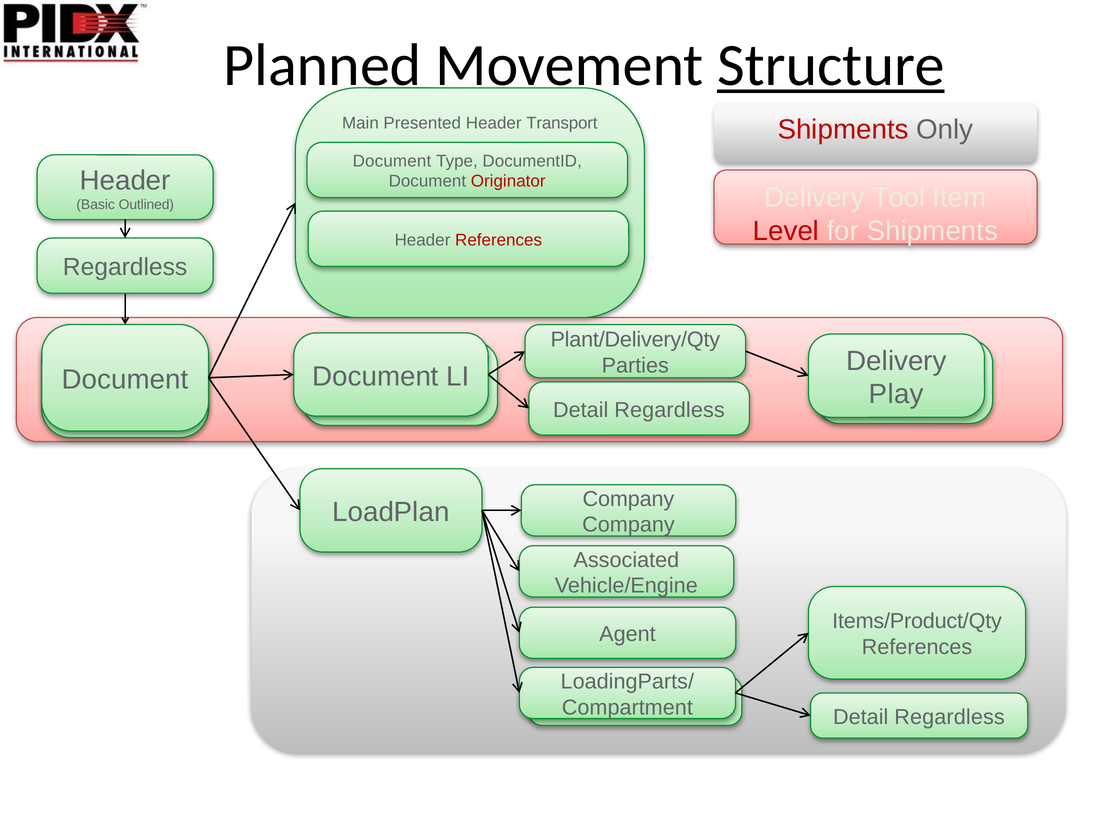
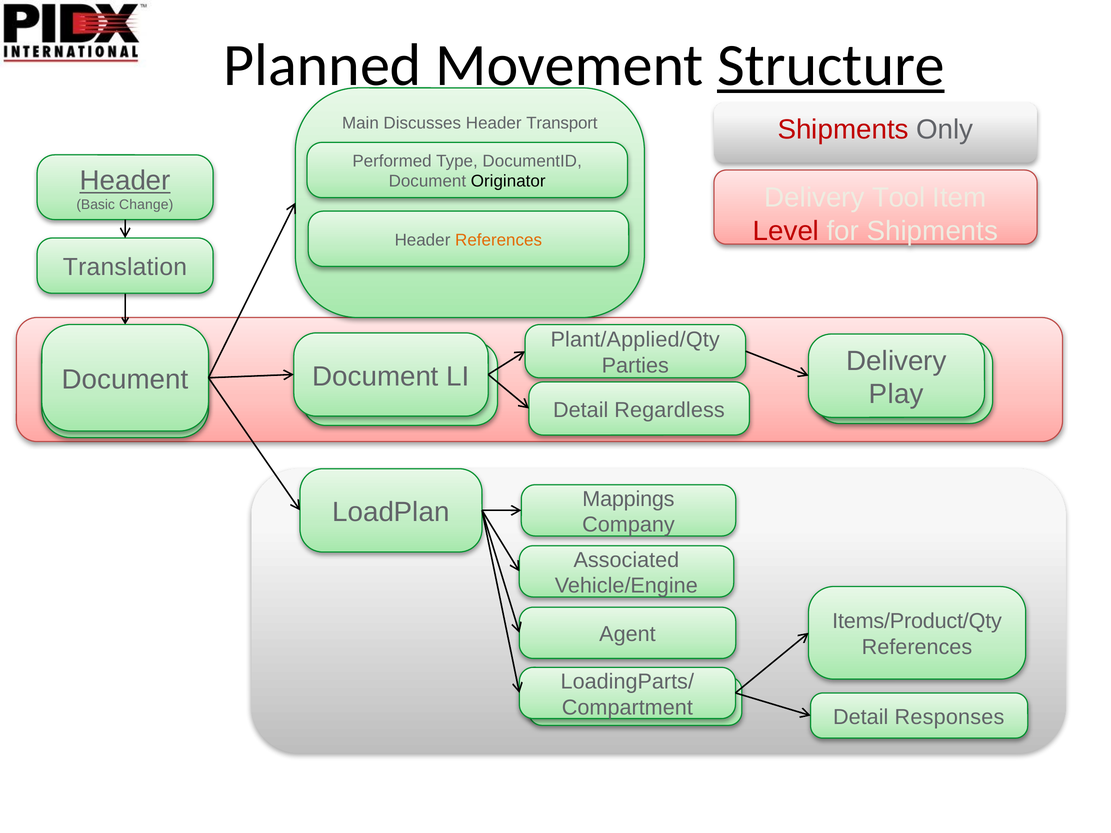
Presented: Presented -> Discusses (422, 123)
Document: Document -> Performed (392, 161)
Header underline: none -> present (125, 181)
Originator colour: red -> black (508, 181)
Outlined: Outlined -> Change (146, 205)
References colour: red -> orange (499, 240)
Regardless: Regardless -> Translation (125, 267)
Plant/Delivery/Qty: Plant/Delivery/Qty -> Plant/Applied/Qty (635, 340)
Company: Company -> Mappings (628, 499)
Regardless: Regardless -> Responses (949, 717)
